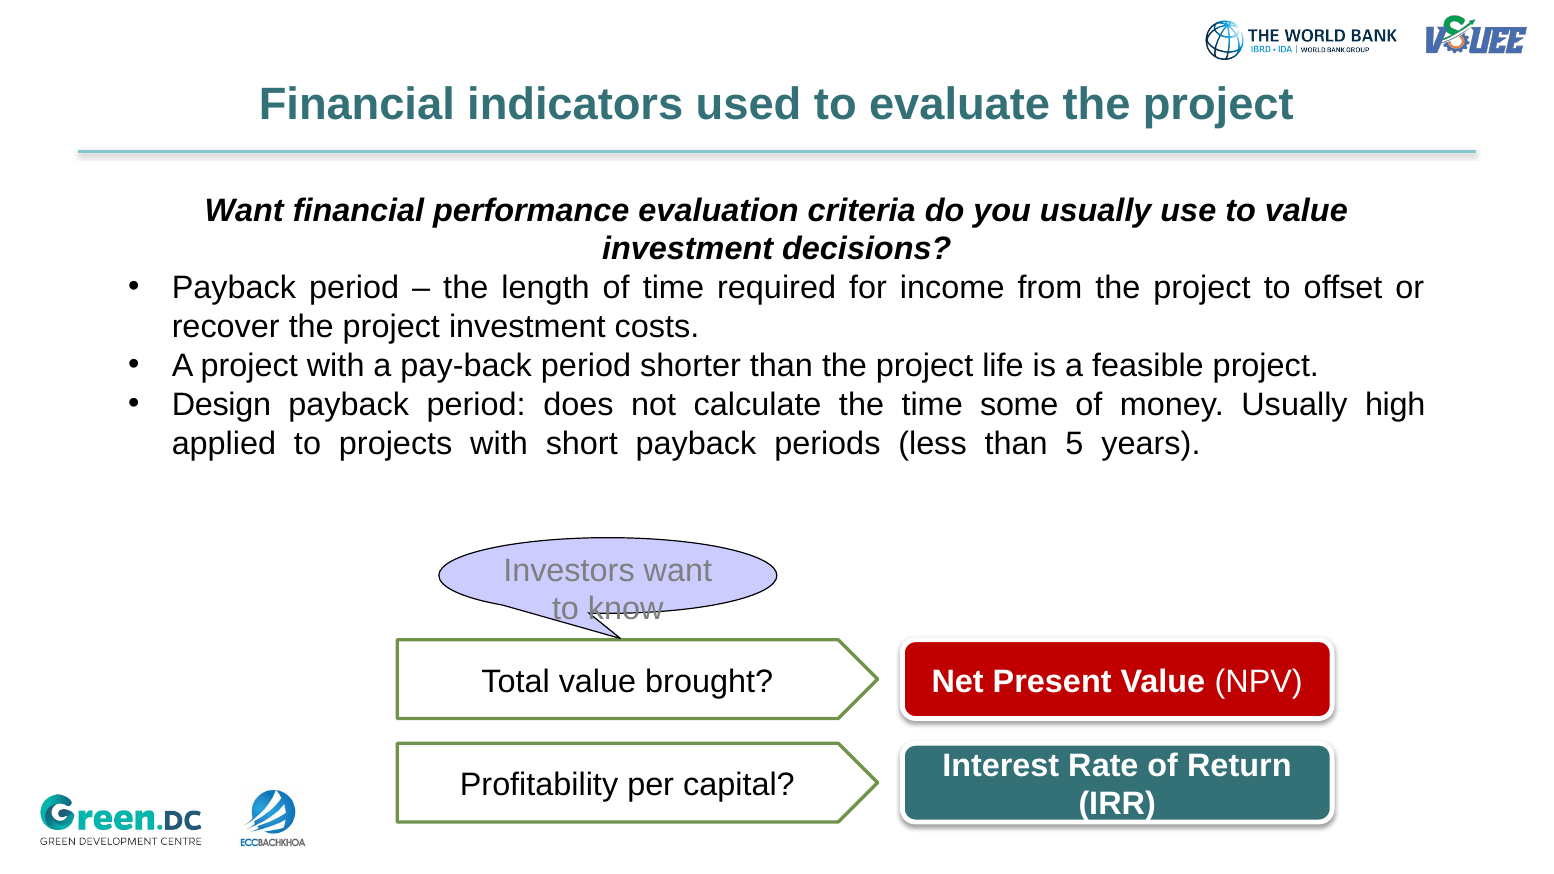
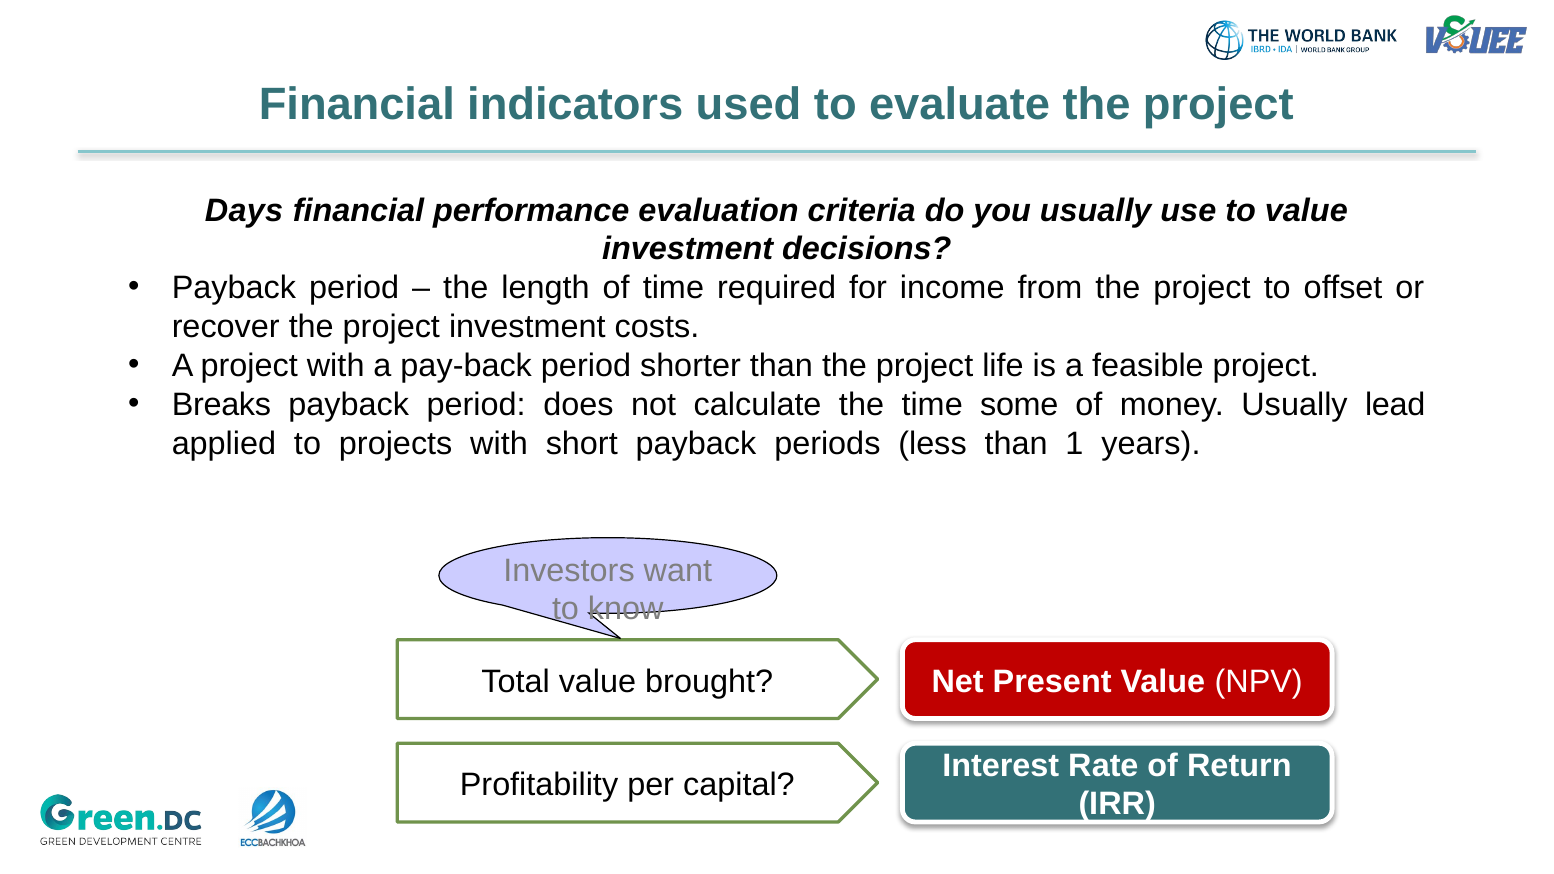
Want: Want -> Days (244, 210)
Design: Design -> Breaks (221, 405)
high: high -> lead (1395, 405)
5: 5 -> 1 (1074, 444)
